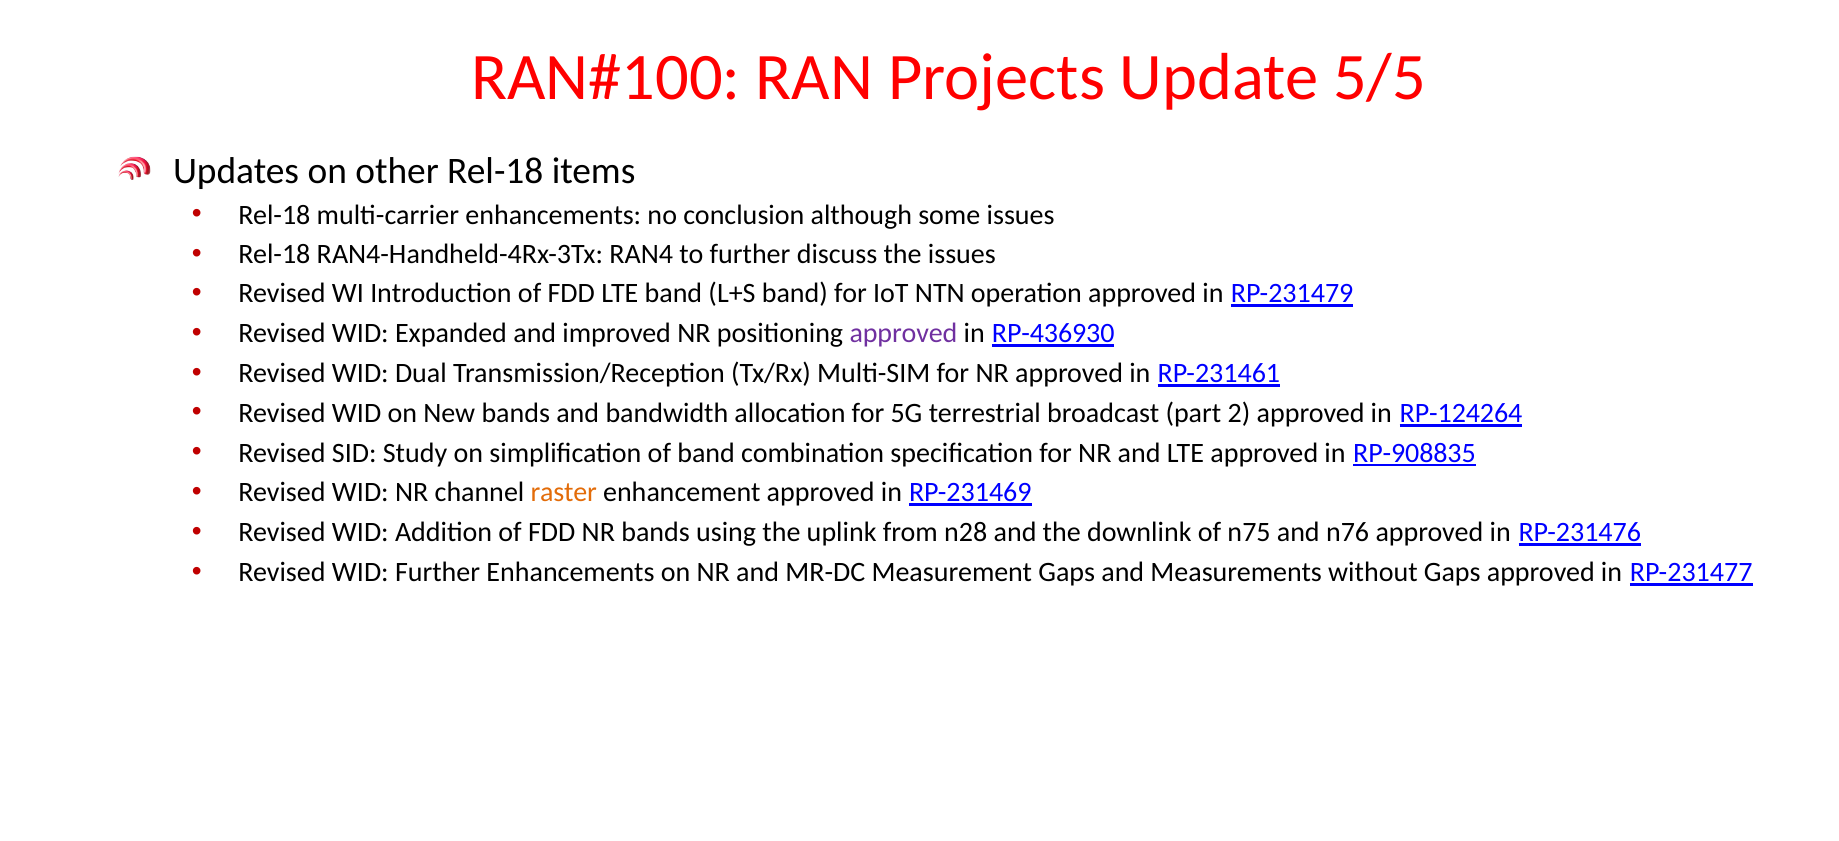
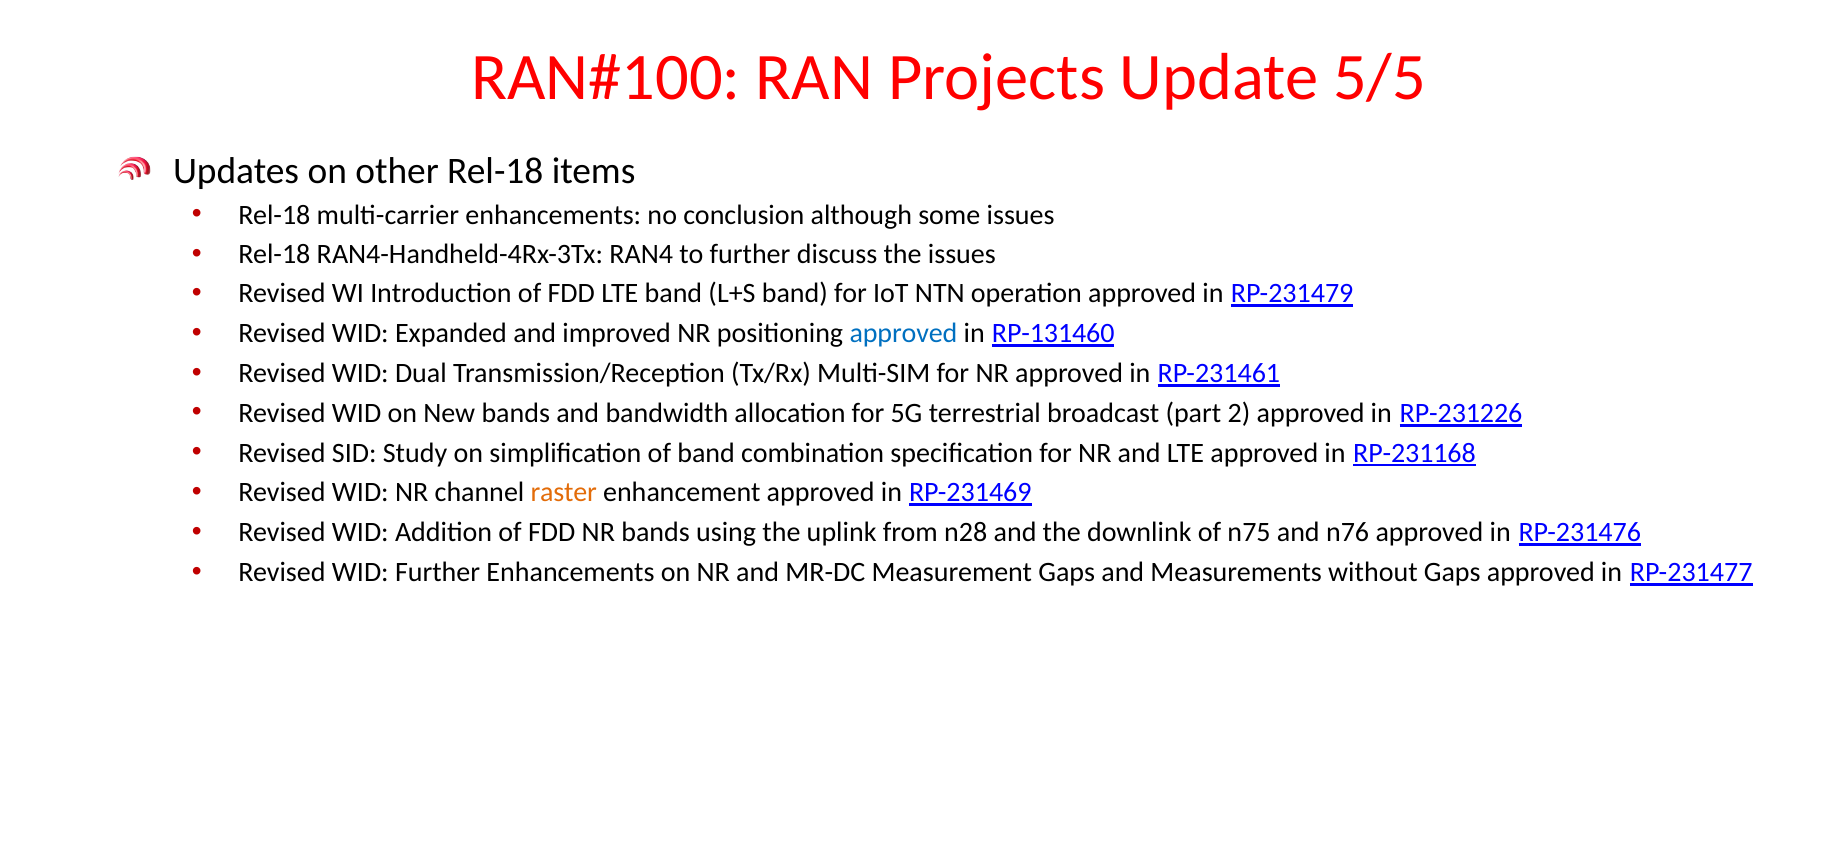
approved colour: purple -> blue (904, 333)
RP-436930: RP-436930 -> RP-131460 (1053, 333)
RP-124264: RP-124264 -> RP-231226 (1461, 413)
RP-908835: RP-908835 -> RP-231168 (1414, 453)
